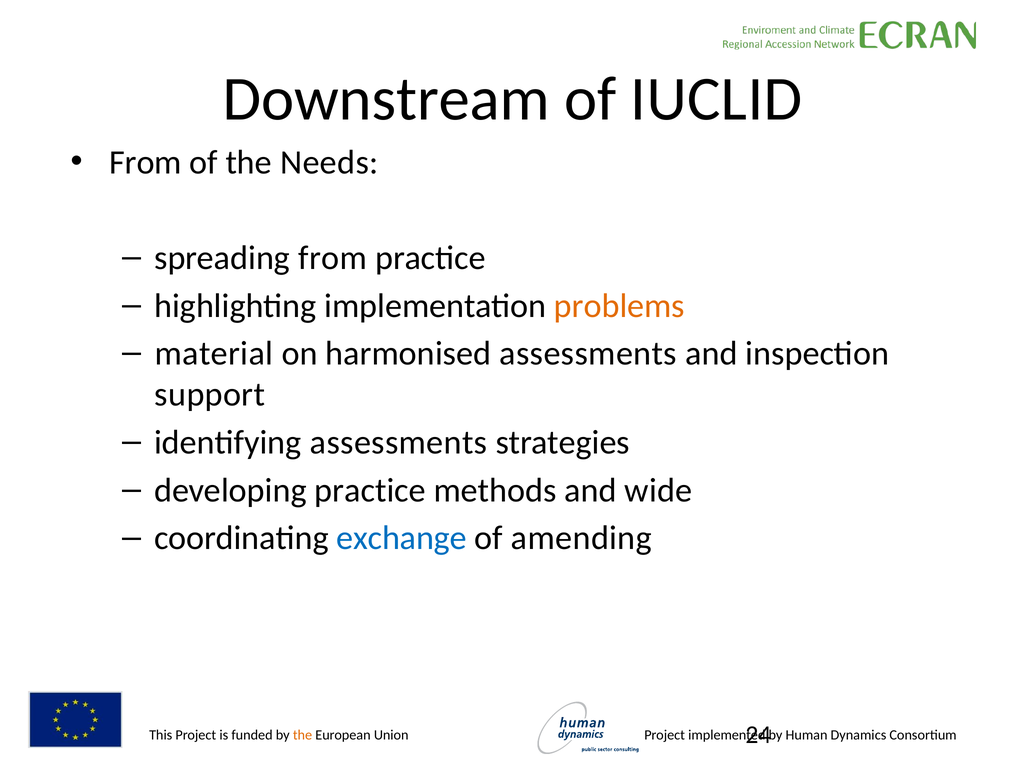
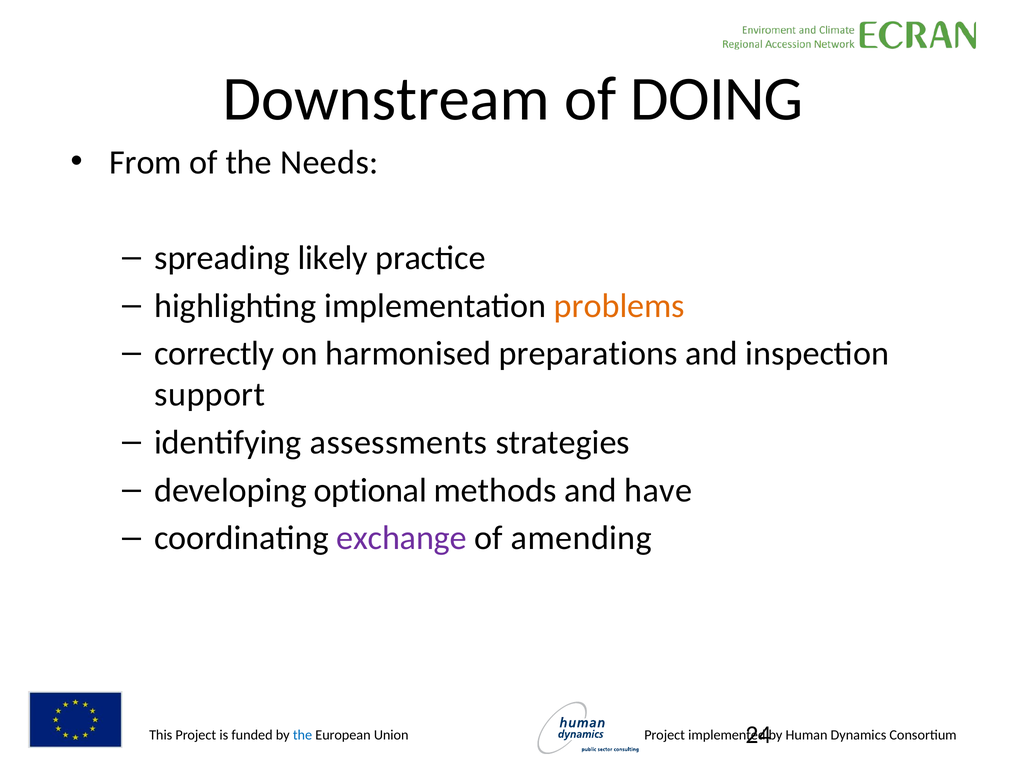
IUCLID: IUCLID -> DOING (717, 99)
spreading from: from -> likely (333, 258)
material: material -> correctly (214, 354)
harmonised assessments: assessments -> preparations (588, 354)
developing practice: practice -> optional (370, 491)
wide: wide -> have (658, 491)
exchange colour: blue -> purple (402, 538)
the colour: orange -> blue (303, 736)
